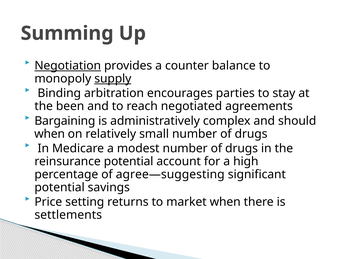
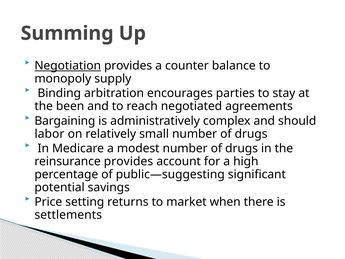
supply underline: present -> none (113, 79)
when: when -> labor (49, 134)
reinsurance potential: potential -> provides (128, 161)
agree—suggesting: agree—suggesting -> public—suggesting (170, 174)
